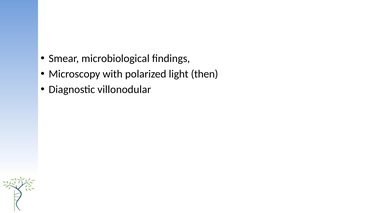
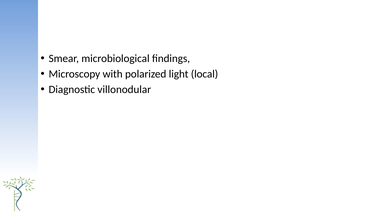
then: then -> local (205, 74)
